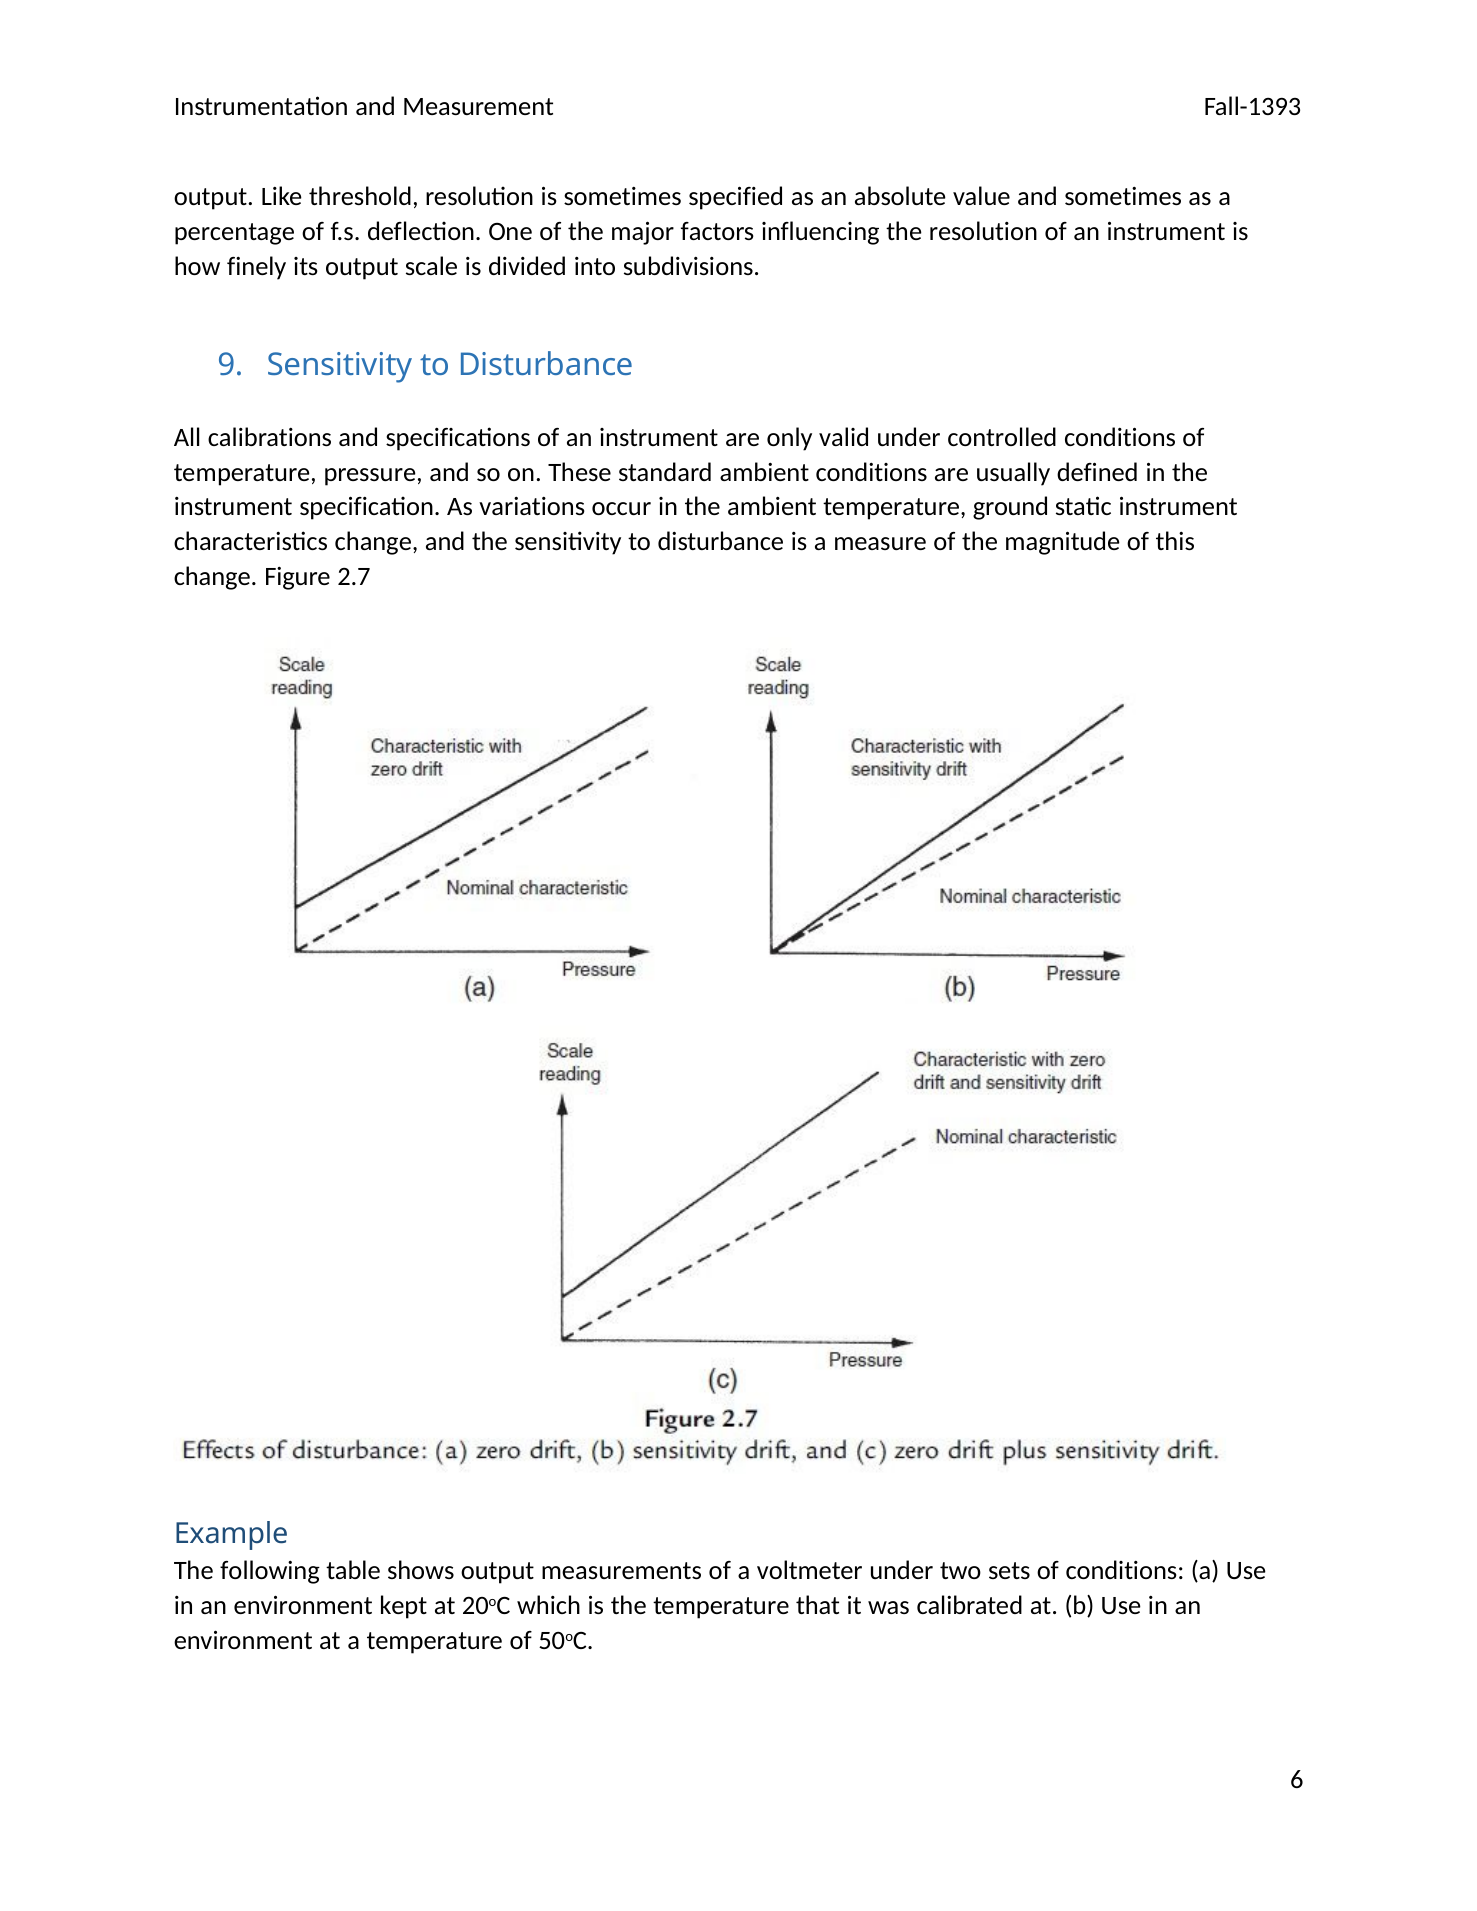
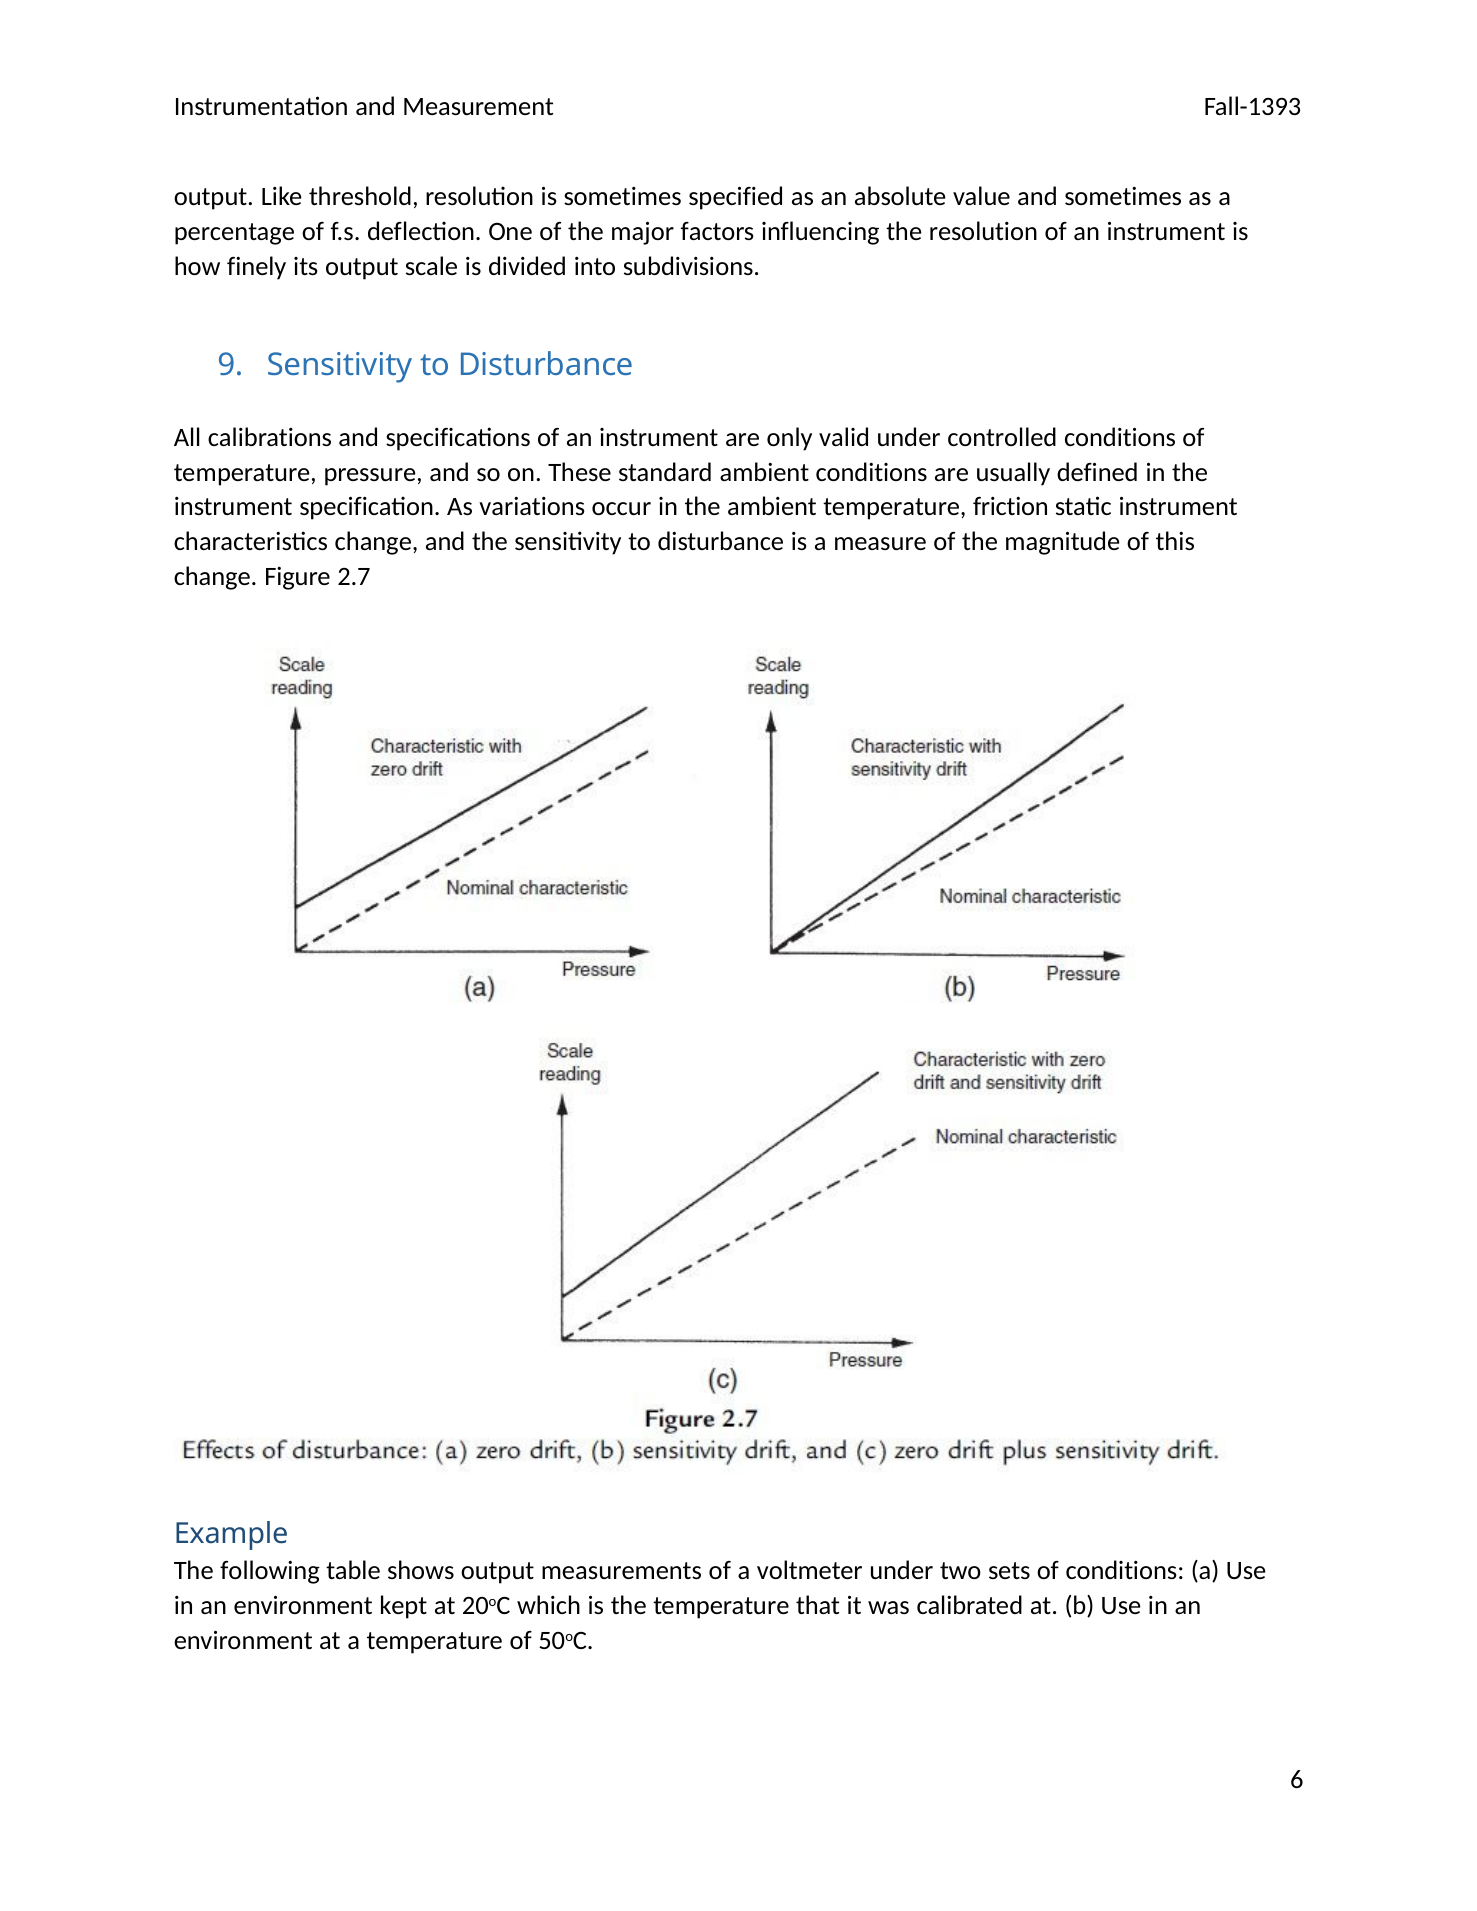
ground: ground -> friction (1011, 507)
